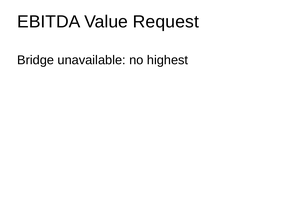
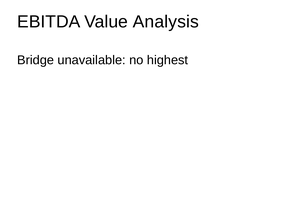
Request: Request -> Analysis (166, 22)
